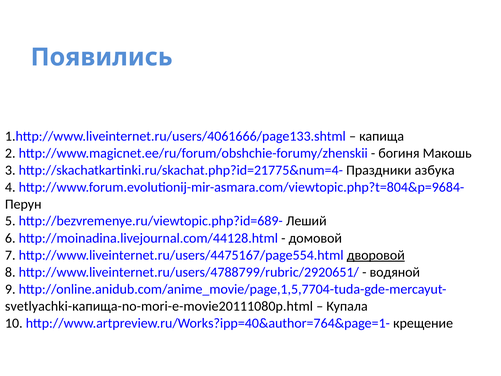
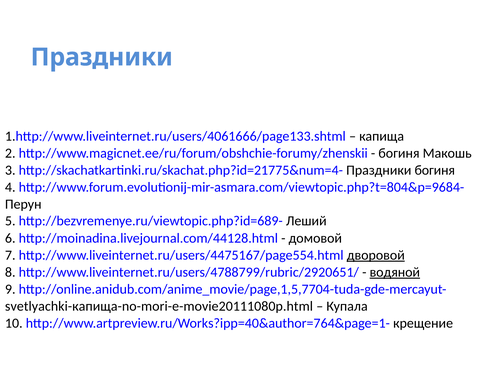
Появились: Появились -> Праздники (102, 57)
Праздники азбука: азбука -> богиня (435, 170)
водяной underline: none -> present (395, 272)
